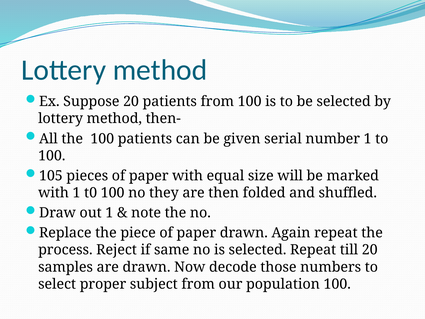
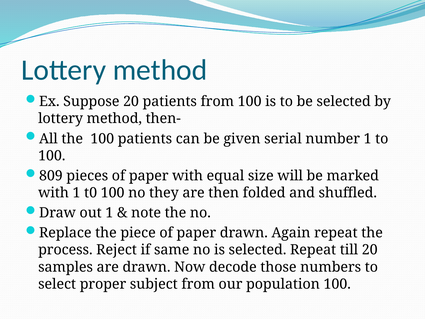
105: 105 -> 809 (51, 176)
